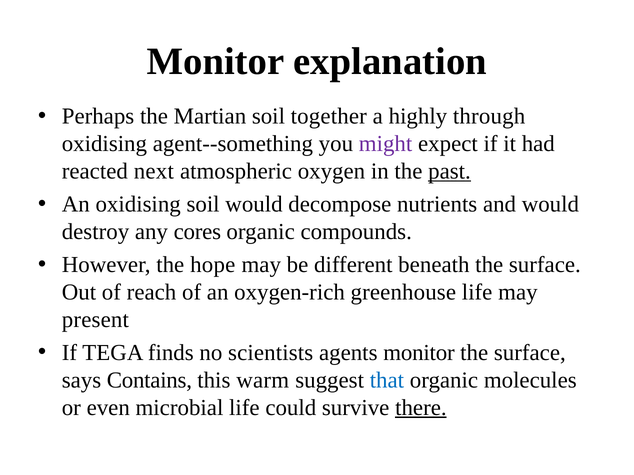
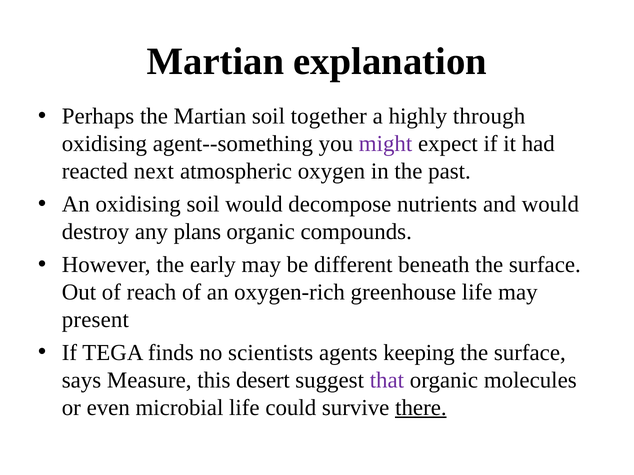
Monitor: Monitor -> Martian (215, 61)
past underline: present -> none (449, 171)
cores: cores -> plans (197, 232)
hope: hope -> early (213, 265)
agents monitor: monitor -> keeping (419, 353)
Contains: Contains -> Measure (149, 380)
warm: warm -> desert (263, 380)
that colour: blue -> purple (387, 380)
